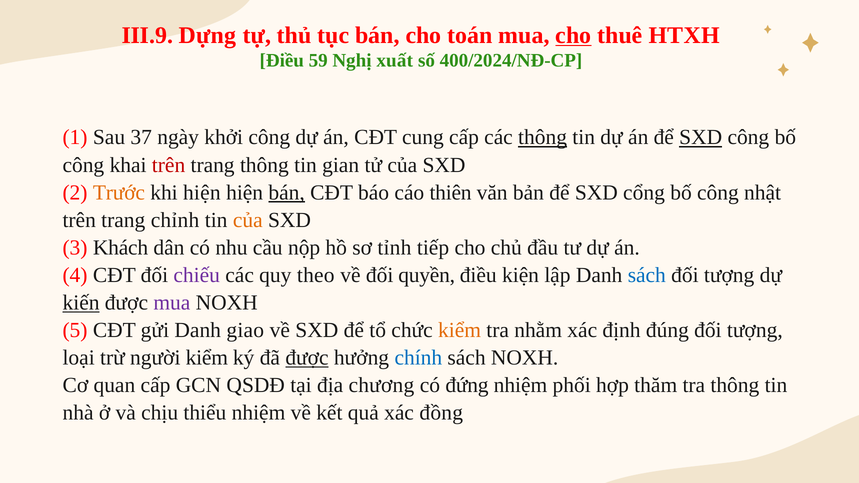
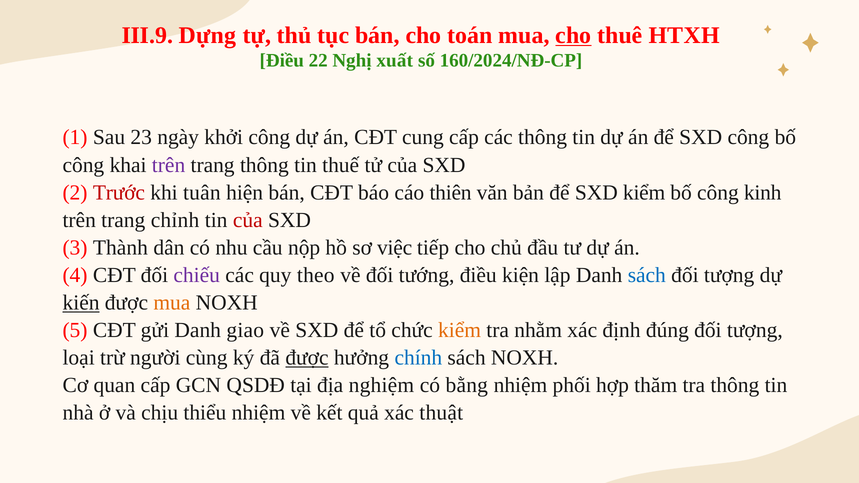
59: 59 -> 22 (318, 61)
400/2024/NĐ-CP: 400/2024/NĐ-CP -> 160/2024/NĐ-CP (511, 61)
37: 37 -> 23 (141, 137)
thông underline: present -> none (543, 137)
SXD underline: present -> none (701, 137)
trên colour: red -> purple (169, 165)
gian: gian -> thuế (341, 165)
Trước colour: orange -> red (119, 193)
khi hiện: hiện -> tuân (202, 193)
bán underline: present -> none (287, 193)
SXD cổng: cổng -> kiểm (644, 193)
nhật: nhật -> kinh (763, 193)
của colour: orange -> red (248, 220)
Khách: Khách -> Thành (120, 248)
tỉnh: tỉnh -> việc (395, 248)
quyền: quyền -> tướng (427, 275)
mua colour: purple -> orange (172, 303)
người kiểm: kiểm -> cùng (207, 358)
chương: chương -> nghiệm (381, 386)
đứng: đứng -> bằng (467, 386)
đồng: đồng -> thuật (441, 413)
